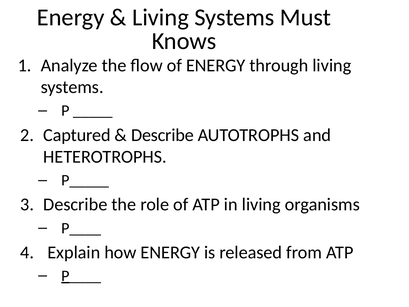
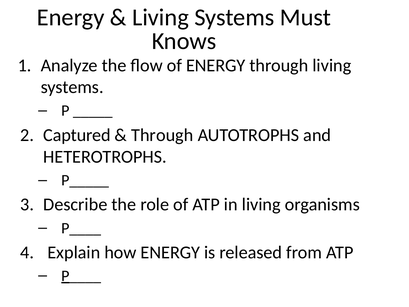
Describe: Describe -> Through (162, 135)
